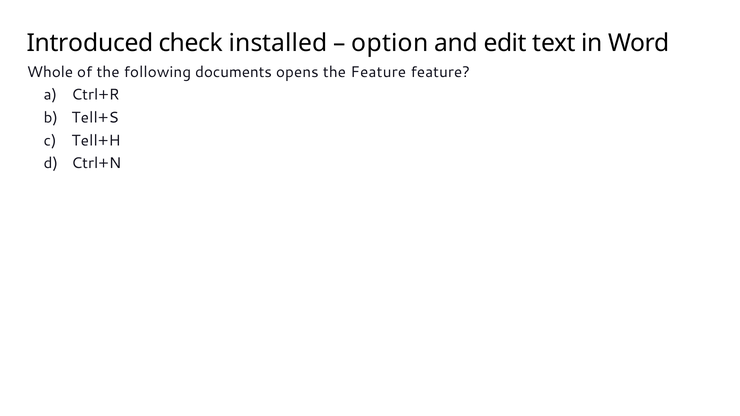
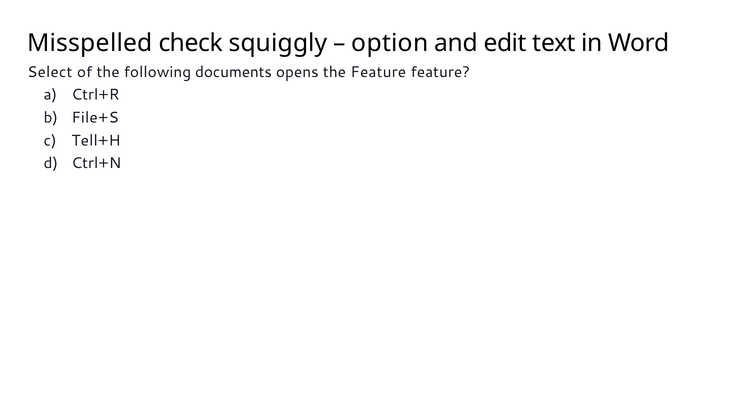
Introduced: Introduced -> Misspelled (90, 43)
installed: installed -> squiggly (278, 43)
Whole: Whole -> Select (50, 72)
Tell+S: Tell+S -> File+S (95, 118)
